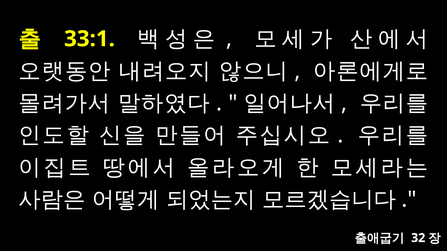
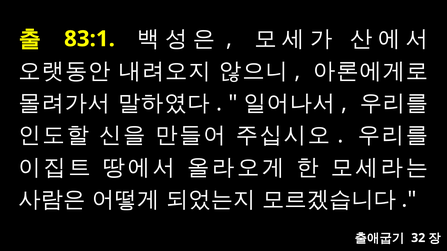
33:1: 33:1 -> 83:1 (89, 39)
